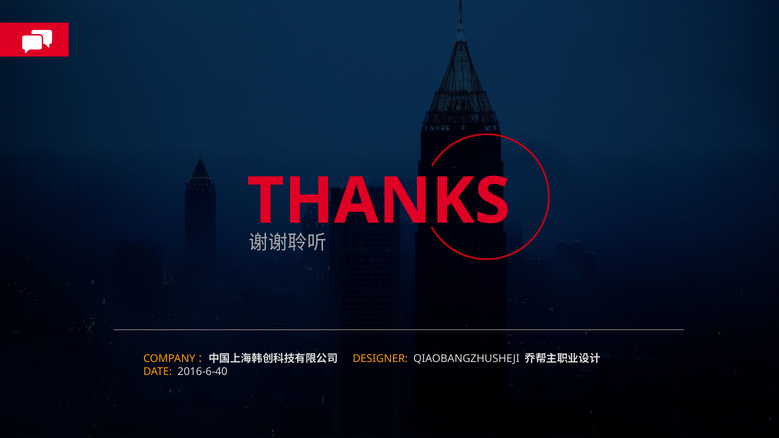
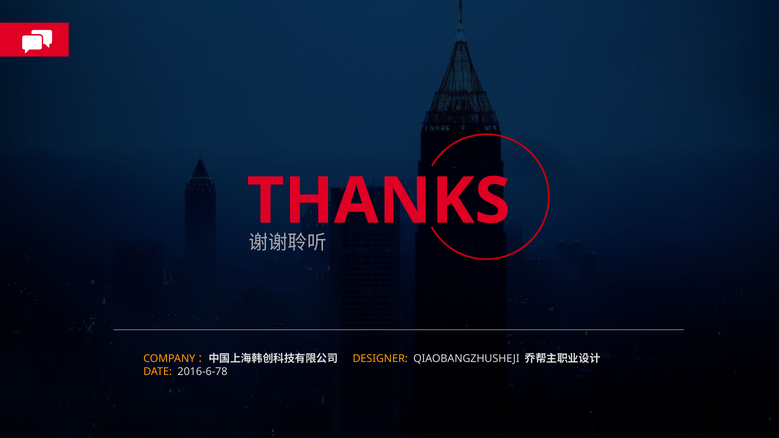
2016-6-40: 2016-6-40 -> 2016-6-78 (203, 372)
